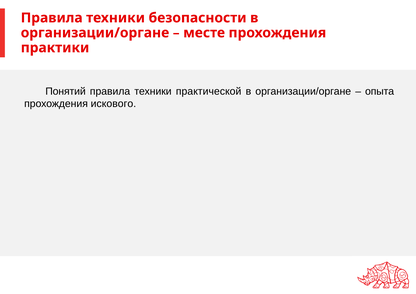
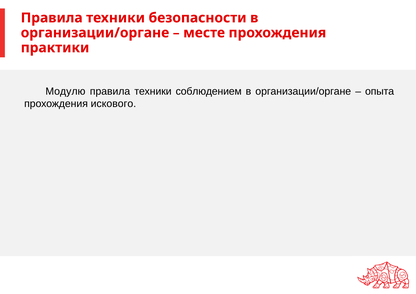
Понятий: Понятий -> Модулю (65, 91)
практической: практической -> соблюдением (209, 91)
